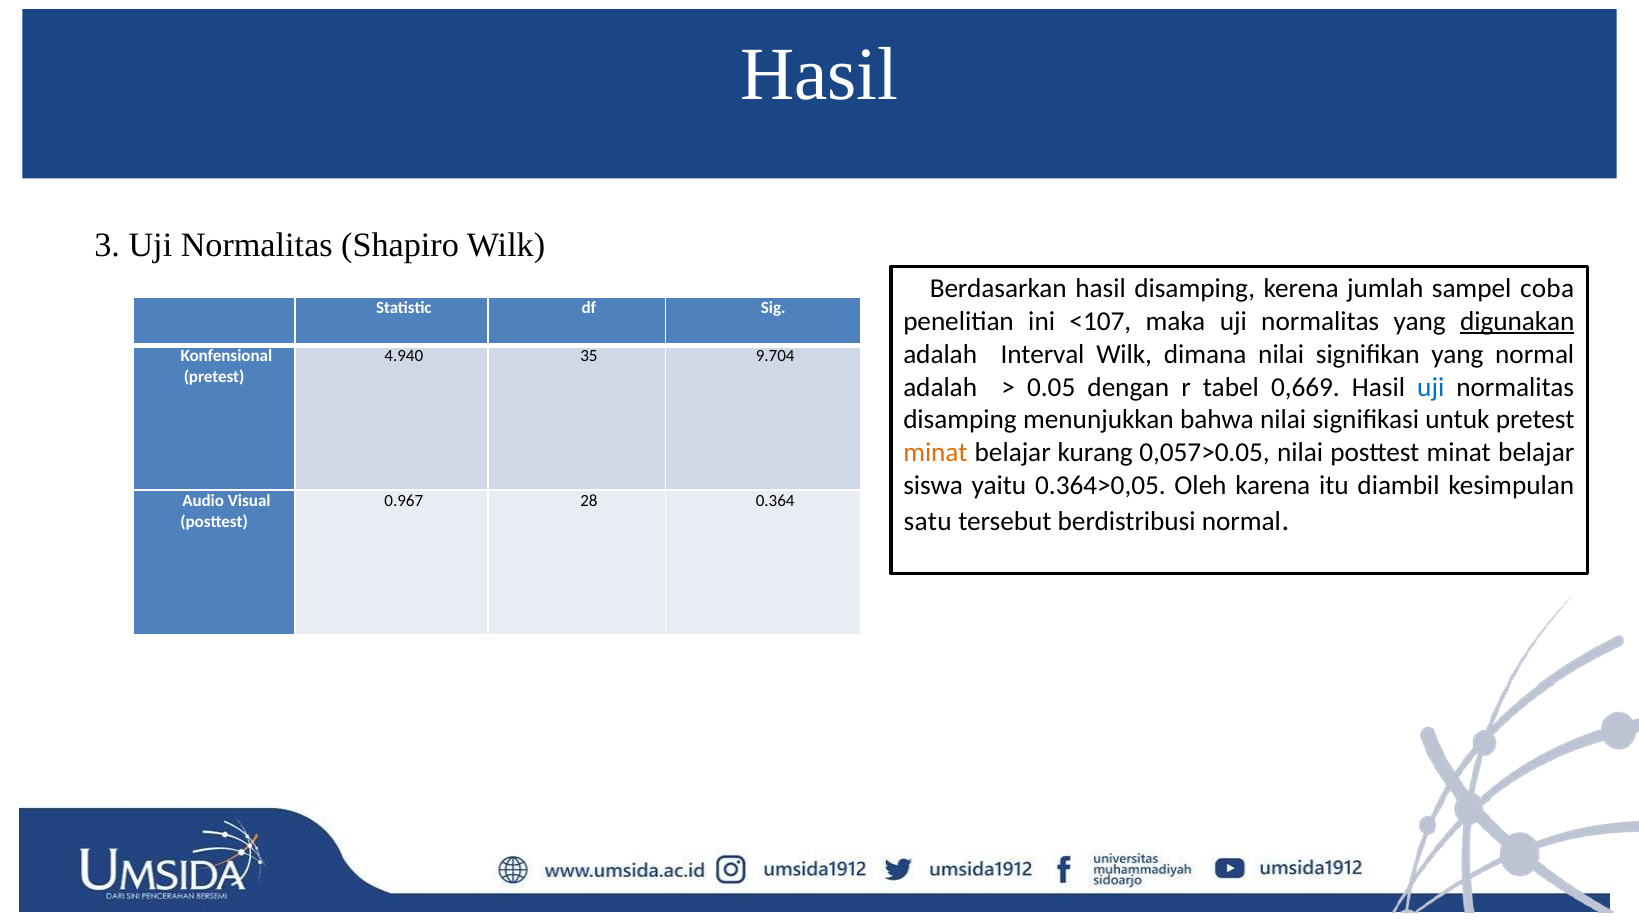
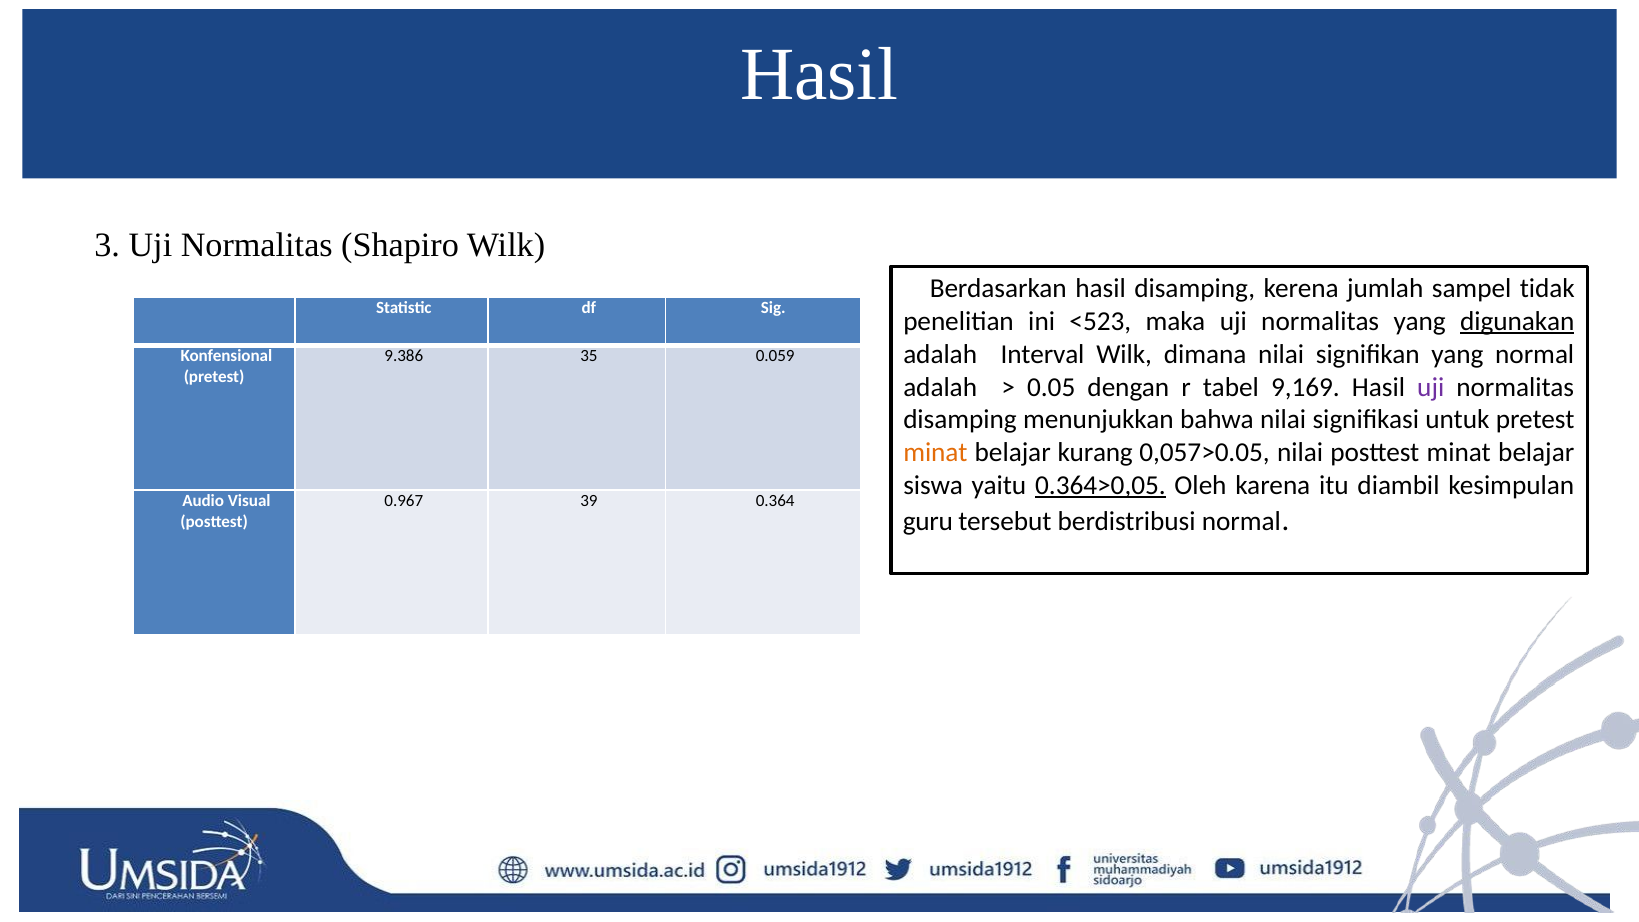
coba: coba -> tidak (1547, 288)
<107: <107 -> <523 (1100, 321)
4.940: 4.940 -> 9.386 (404, 356)
9.704: 9.704 -> 0.059 (775, 356)
0,669: 0,669 -> 9,169 (1305, 387)
uji colour: blue -> purple (1431, 387)
0.364>0,05 underline: none -> present (1100, 485)
28: 28 -> 39 (589, 501)
satu: satu -> guru (928, 522)
